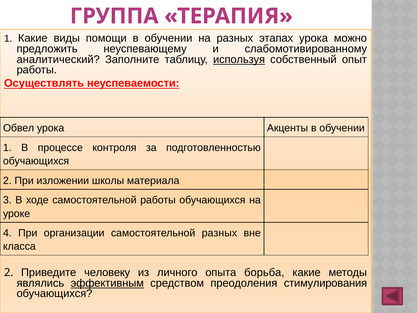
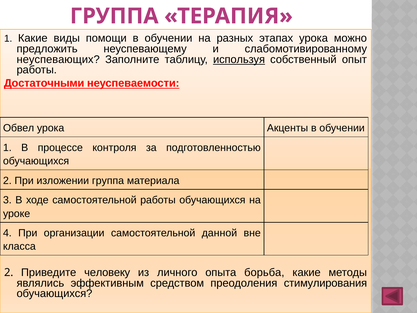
аналитический: аналитический -> неуспевающих (58, 59)
Осуществлять: Осуществлять -> Достаточными (44, 83)
изложении школы: школы -> группа (108, 180)
самостоятельной разных: разных -> данной (219, 233)
эффективным underline: present -> none (107, 283)
